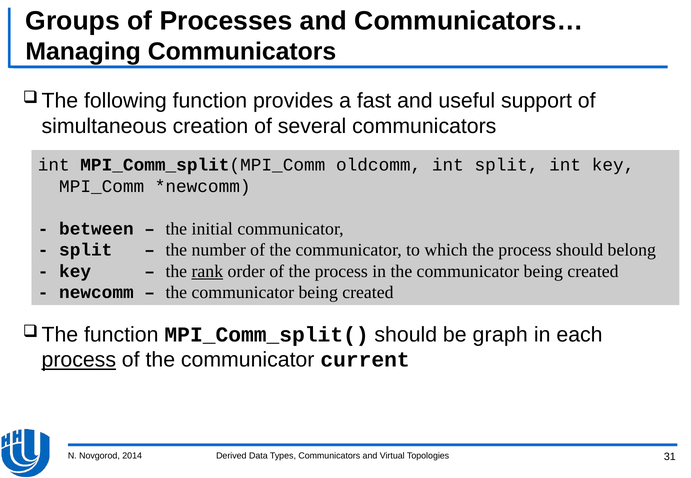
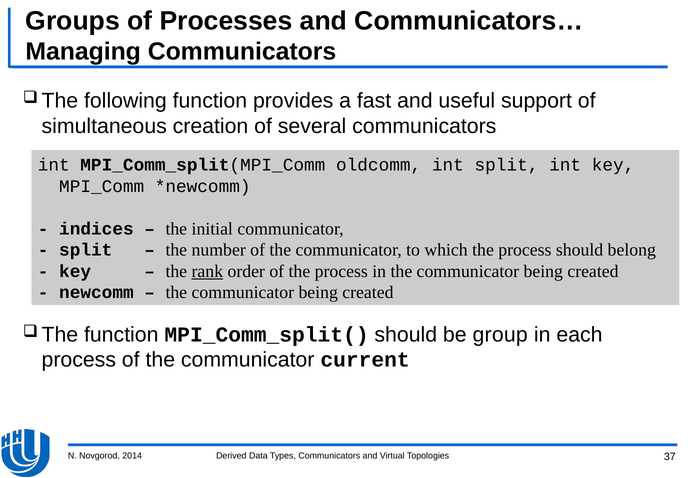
between: between -> indices (96, 229)
graph: graph -> group (500, 335)
process underline: present -> none (79, 360)
31: 31 -> 37 (670, 457)
